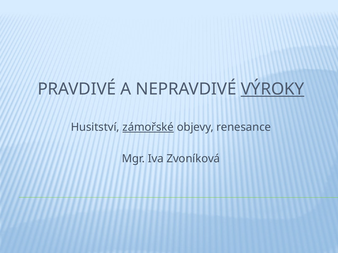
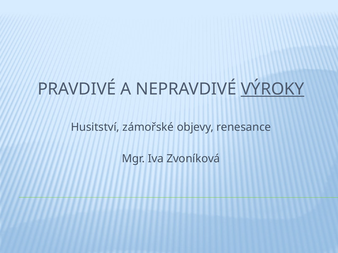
zámořské underline: present -> none (148, 127)
